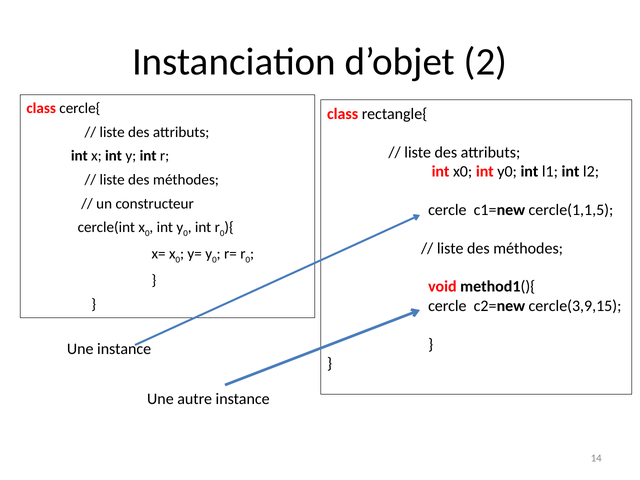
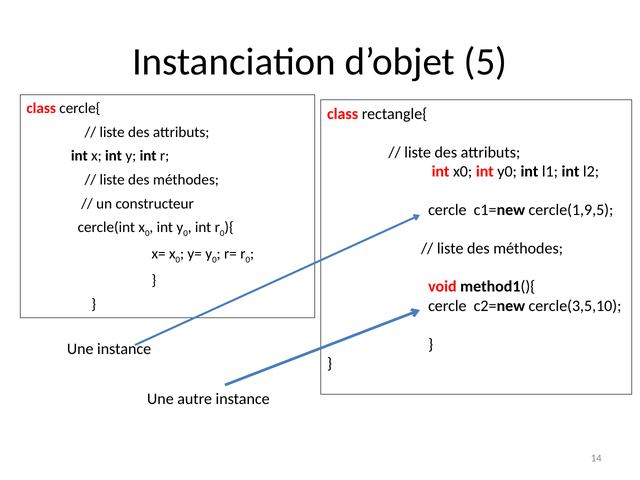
2: 2 -> 5 (486, 62)
cercle(1,1,5: cercle(1,1,5 -> cercle(1,9,5 (571, 210)
cercle(3,9,15: cercle(3,9,15 -> cercle(3,5,10 (575, 306)
